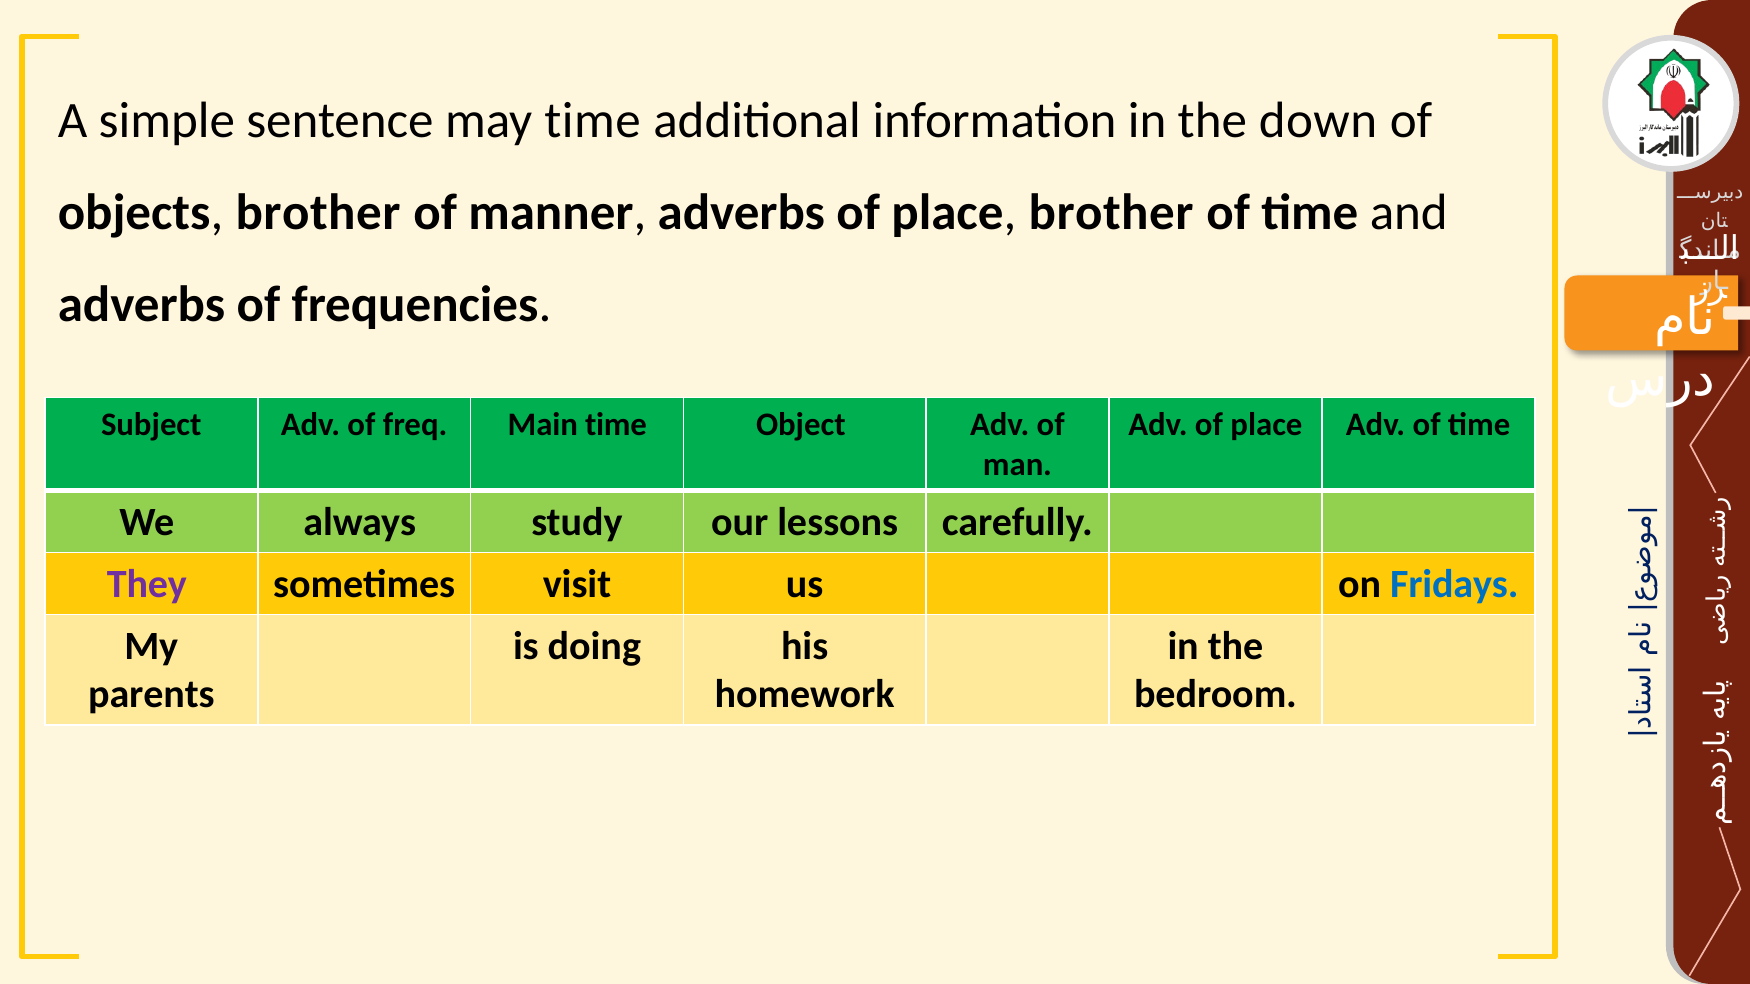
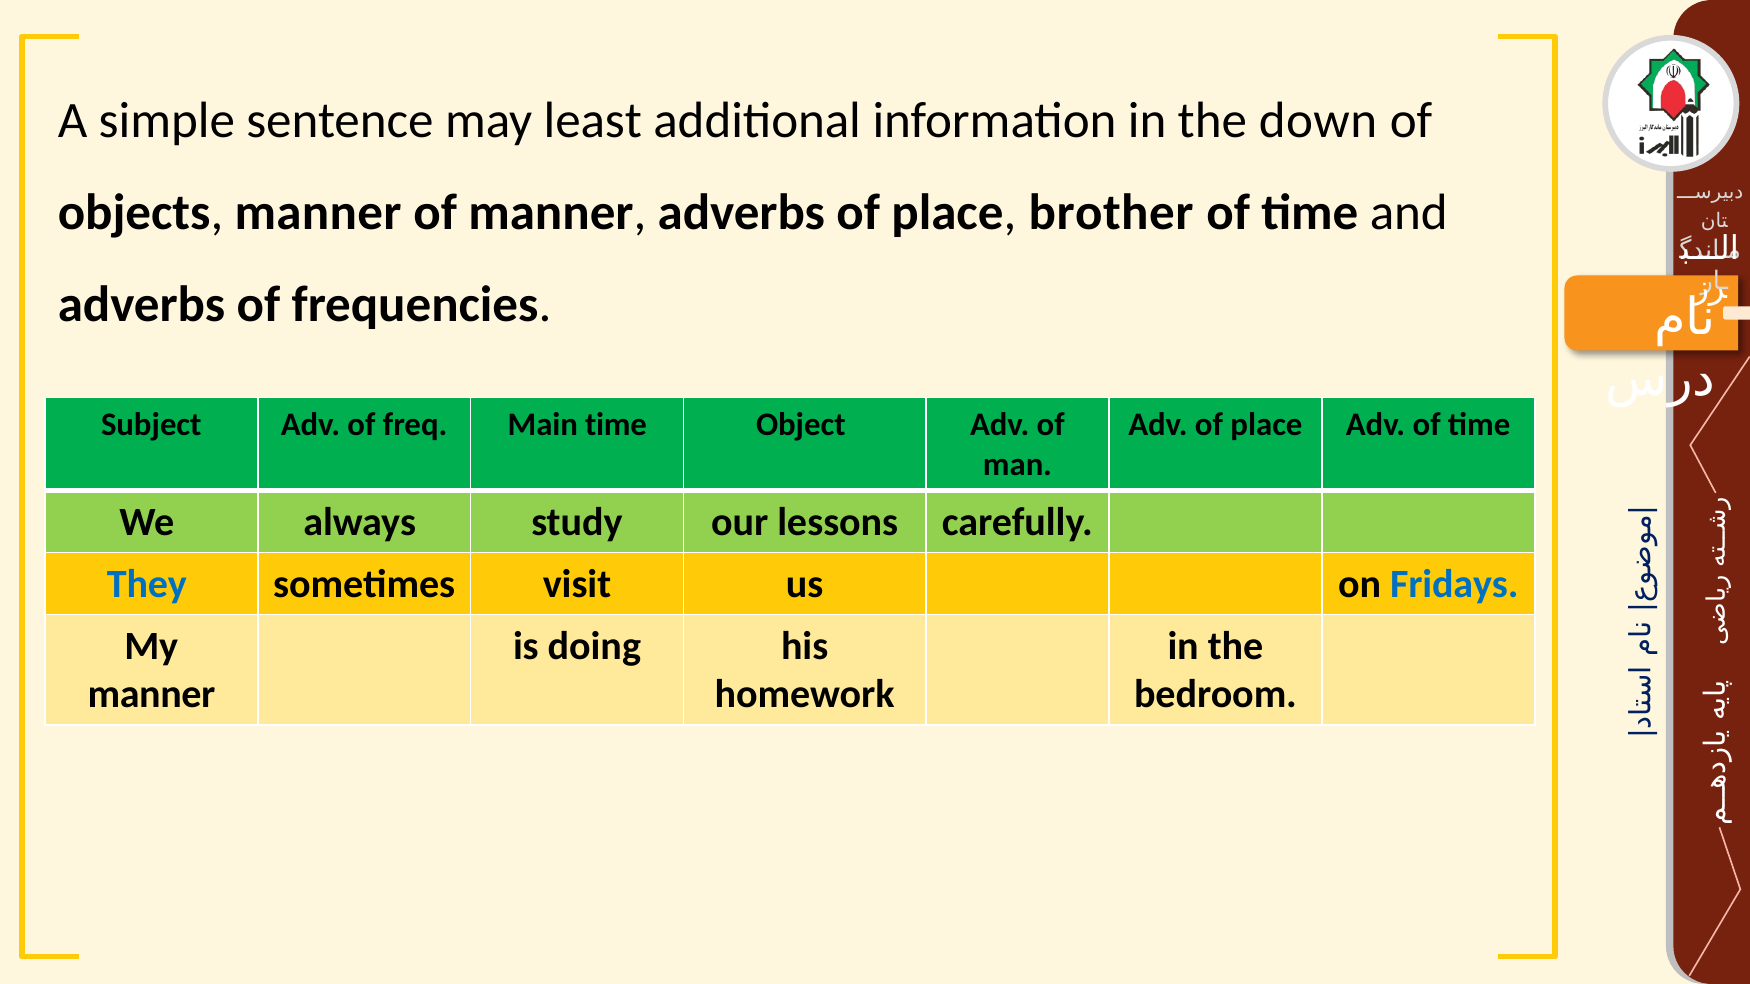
may time: time -> least (593, 121)
objects brother: brother -> manner (318, 213)
They colour: purple -> blue (147, 584)
parents: parents -> manner (152, 695)
